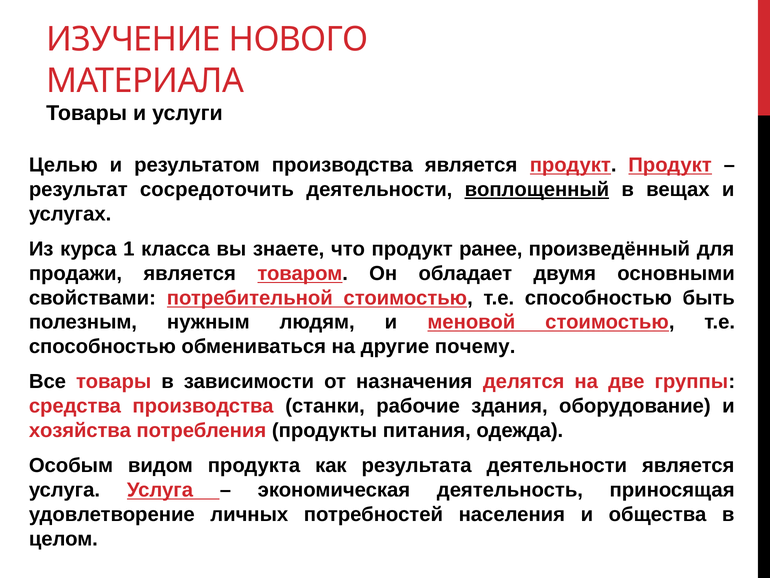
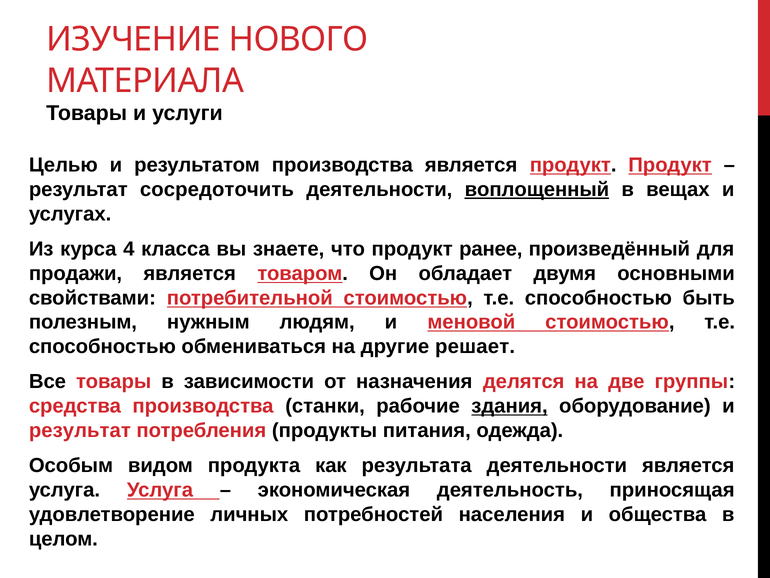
1: 1 -> 4 (129, 249)
почему: почему -> решает (475, 346)
здания underline: none -> present (509, 406)
хозяйства: хозяйства -> результат (80, 430)
